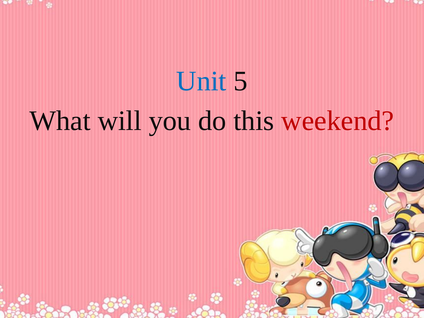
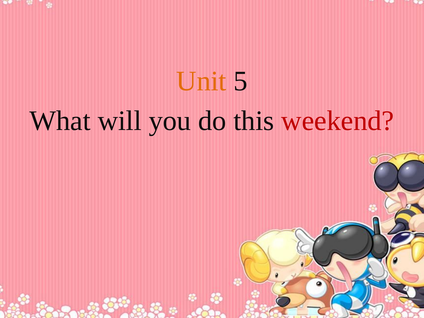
Unit colour: blue -> orange (201, 81)
